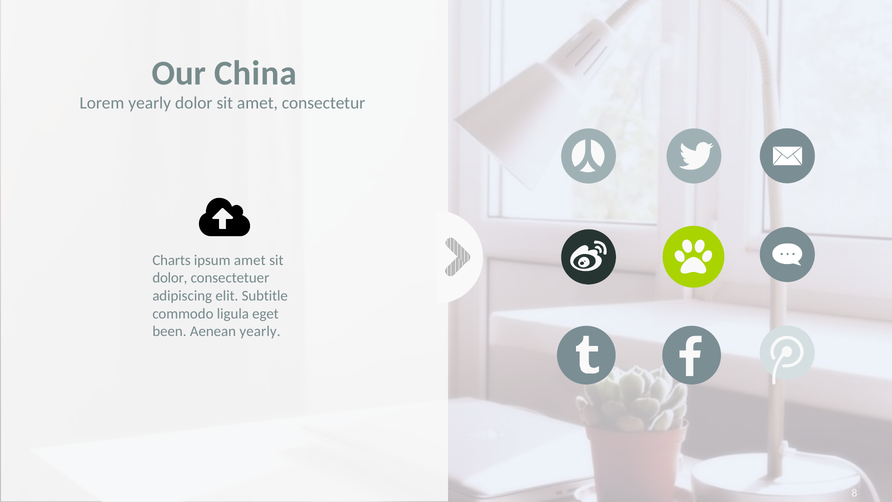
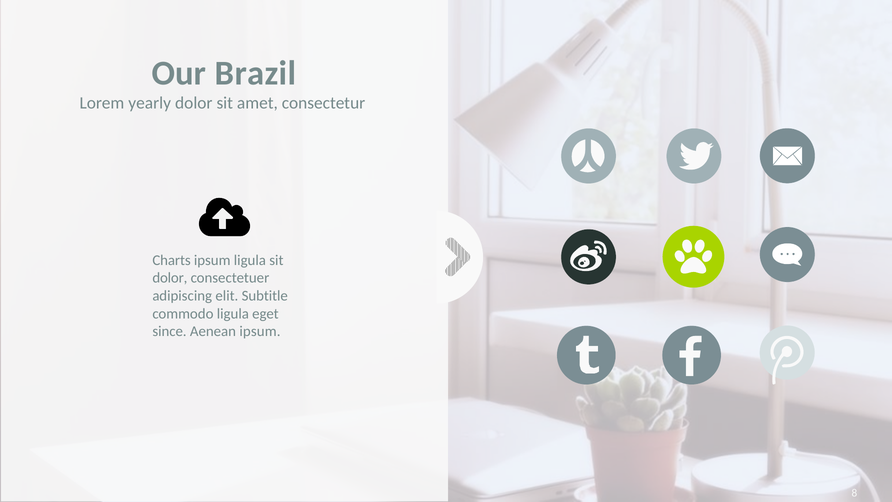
China: China -> Brazil (255, 73)
ipsum amet: amet -> ligula (250, 260)
been: been -> since (169, 331)
Aenean yearly: yearly -> ipsum (260, 331)
